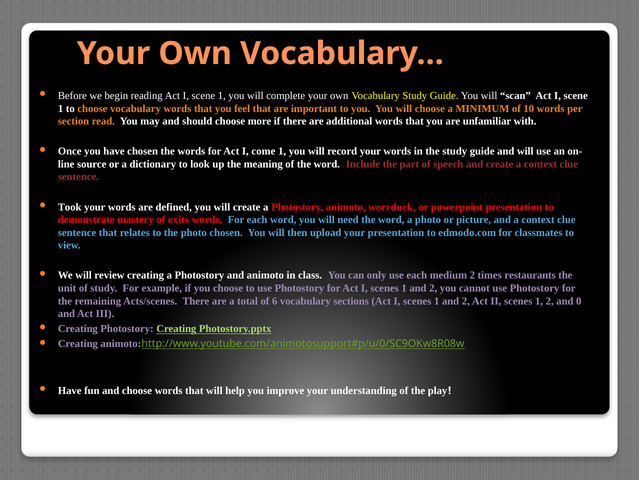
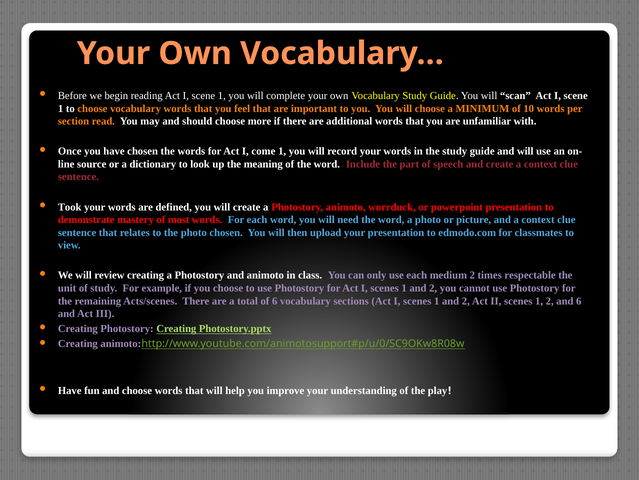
exits: exits -> most (179, 219)
restaurants: restaurants -> respectable (530, 275)
and 0: 0 -> 6 (579, 301)
